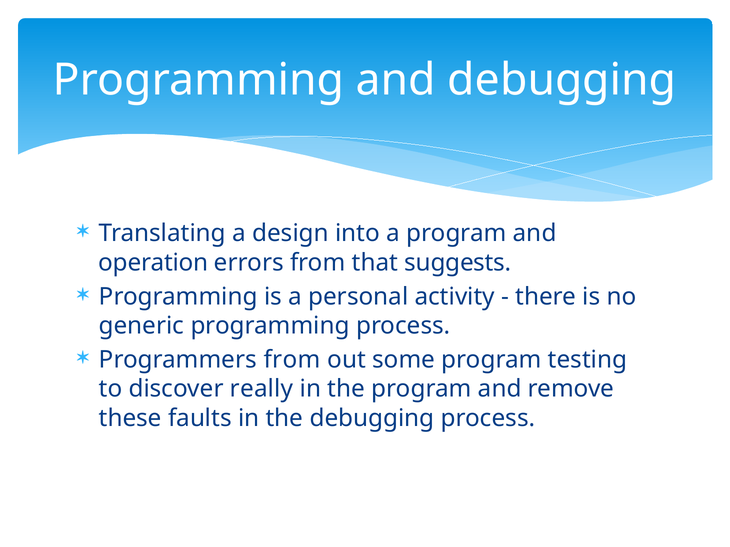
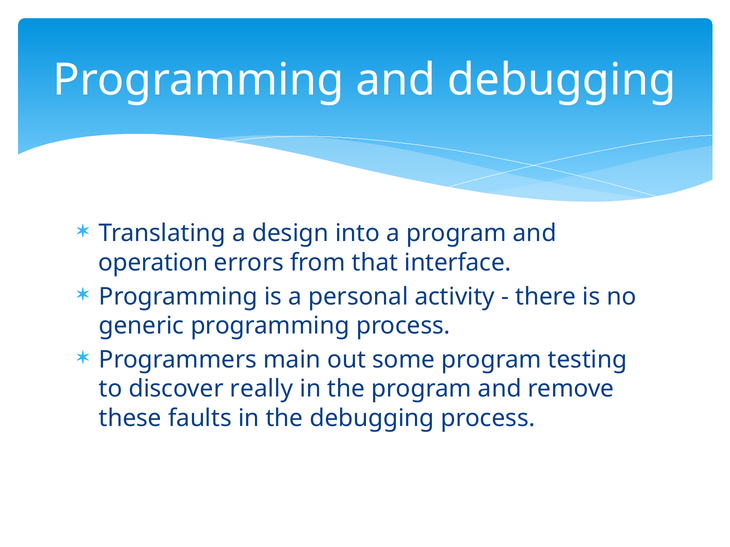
suggests: suggests -> interface (458, 263)
Programmers from: from -> main (292, 360)
